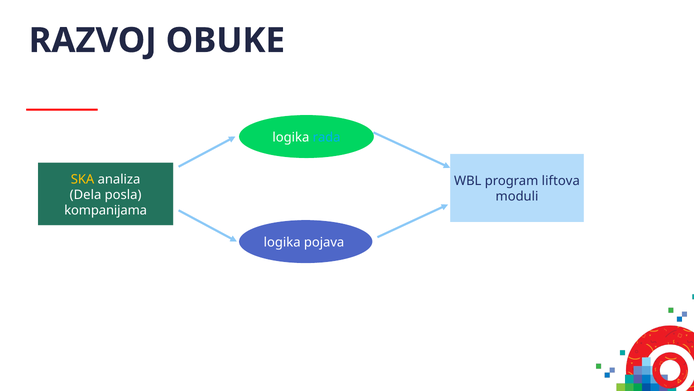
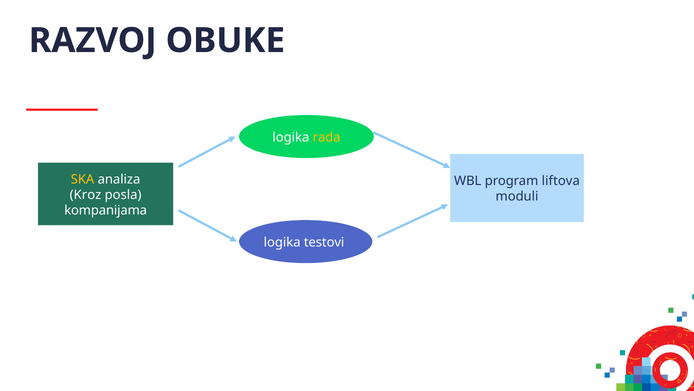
rada colour: light blue -> yellow (327, 137)
Dela: Dela -> Kroz (86, 195)
pojava: pojava -> testovi (324, 242)
